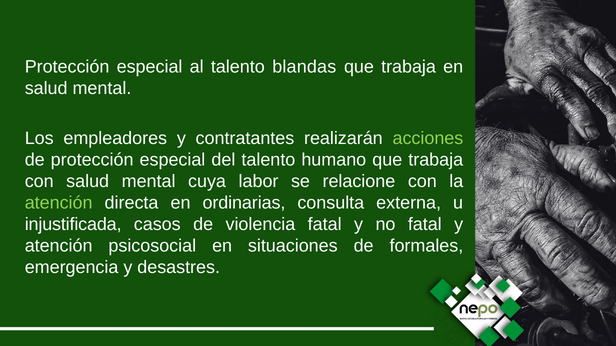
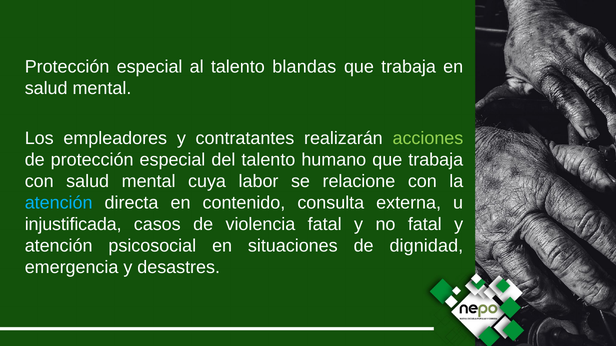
atención colour: light green -> light blue (59, 203)
ordinarias: ordinarias -> contenido (244, 203)
formales: formales -> dignidad (426, 246)
